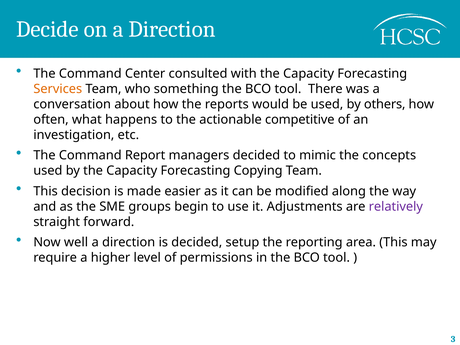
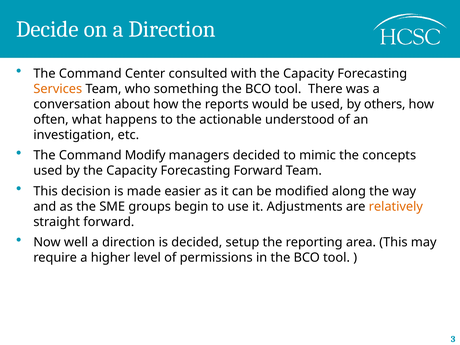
competitive: competitive -> understood (300, 120)
Report: Report -> Modify (145, 155)
Forecasting Copying: Copying -> Forward (258, 171)
relatively colour: purple -> orange (396, 206)
